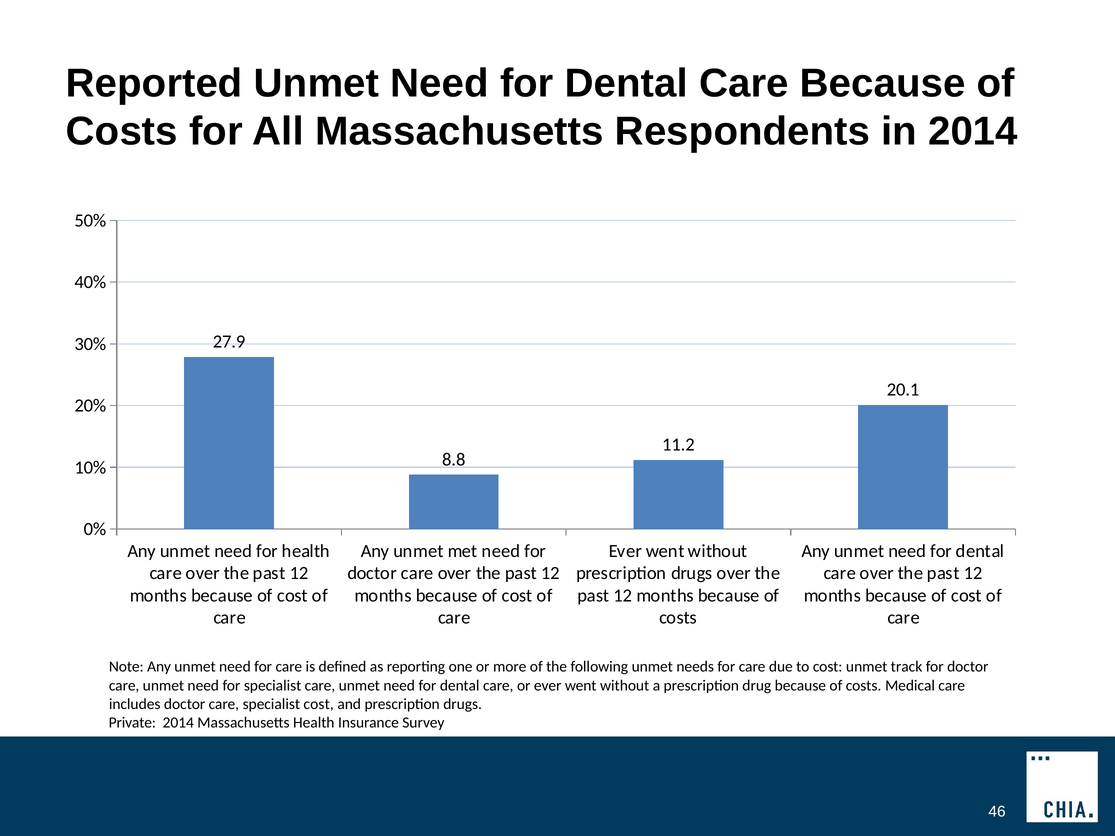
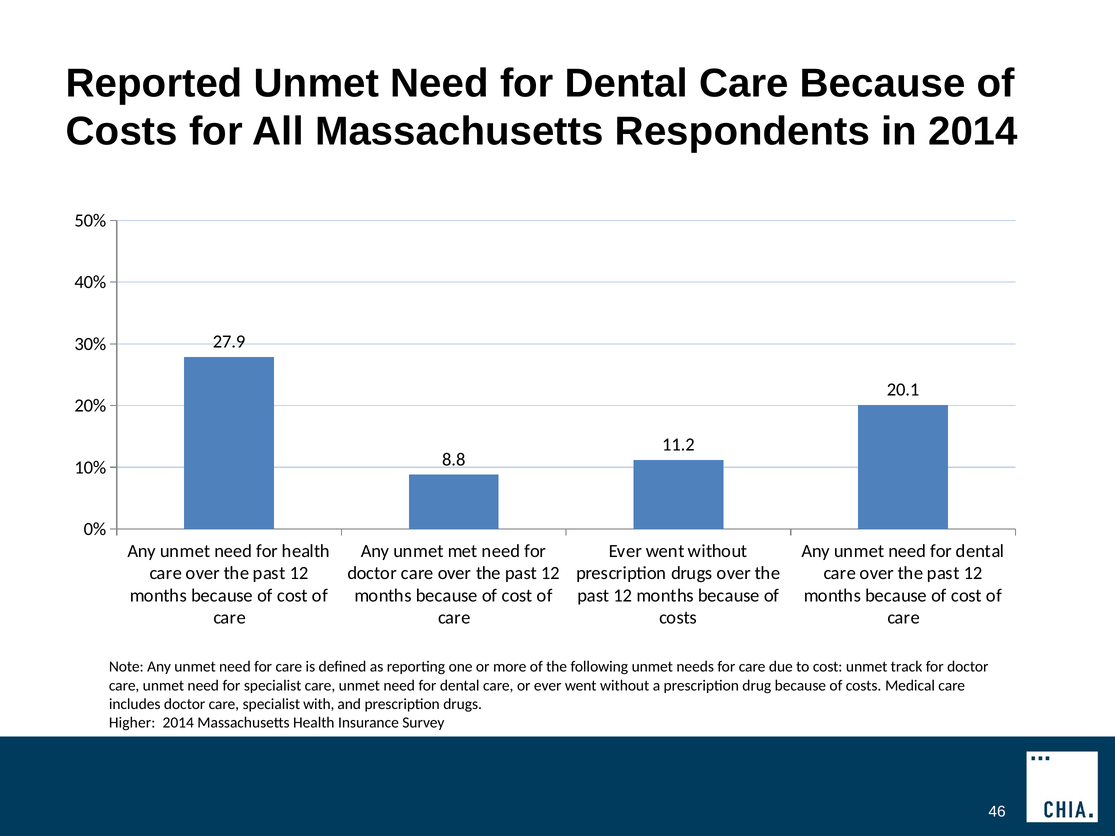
specialist cost: cost -> with (319, 704)
Private: Private -> Higher (132, 723)
